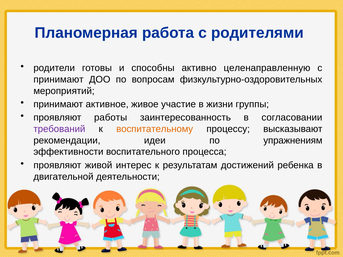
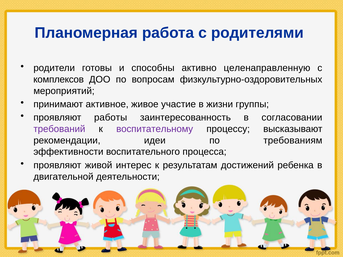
принимают: принимают -> комплексов (59, 80)
воспитательному colour: orange -> purple (155, 129)
упражнениям: упражнениям -> требованиям (293, 141)
